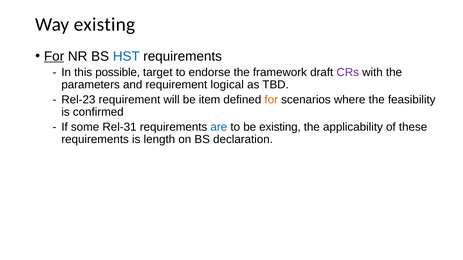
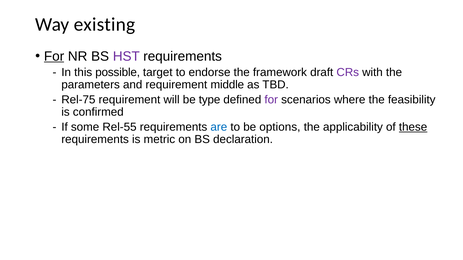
HST colour: blue -> purple (126, 56)
logical: logical -> middle (227, 85)
Rel-23: Rel-23 -> Rel-75 (78, 100)
item: item -> type (210, 100)
for colour: orange -> purple (271, 100)
Rel-31: Rel-31 -> Rel-55 (120, 127)
be existing: existing -> options (280, 127)
these underline: none -> present (413, 127)
length: length -> metric (159, 140)
